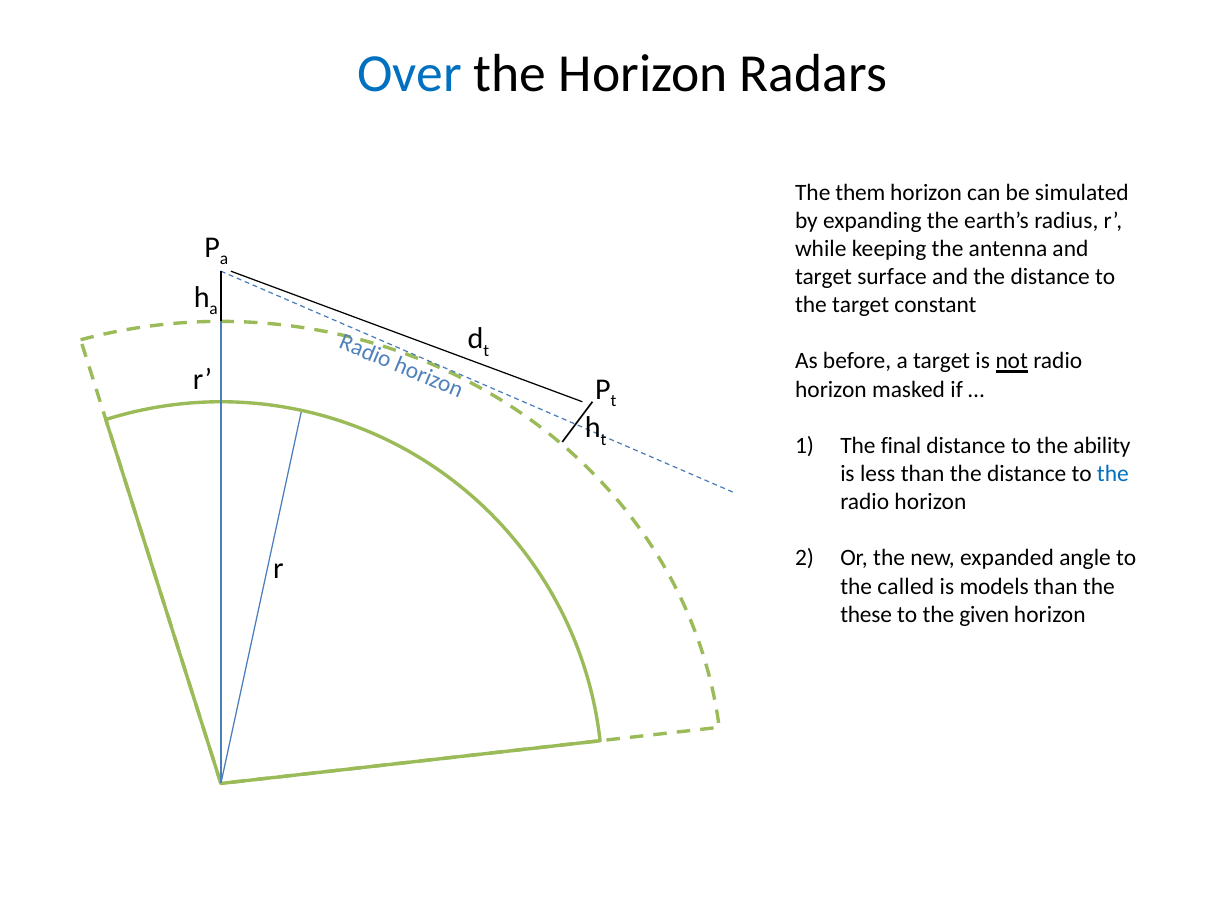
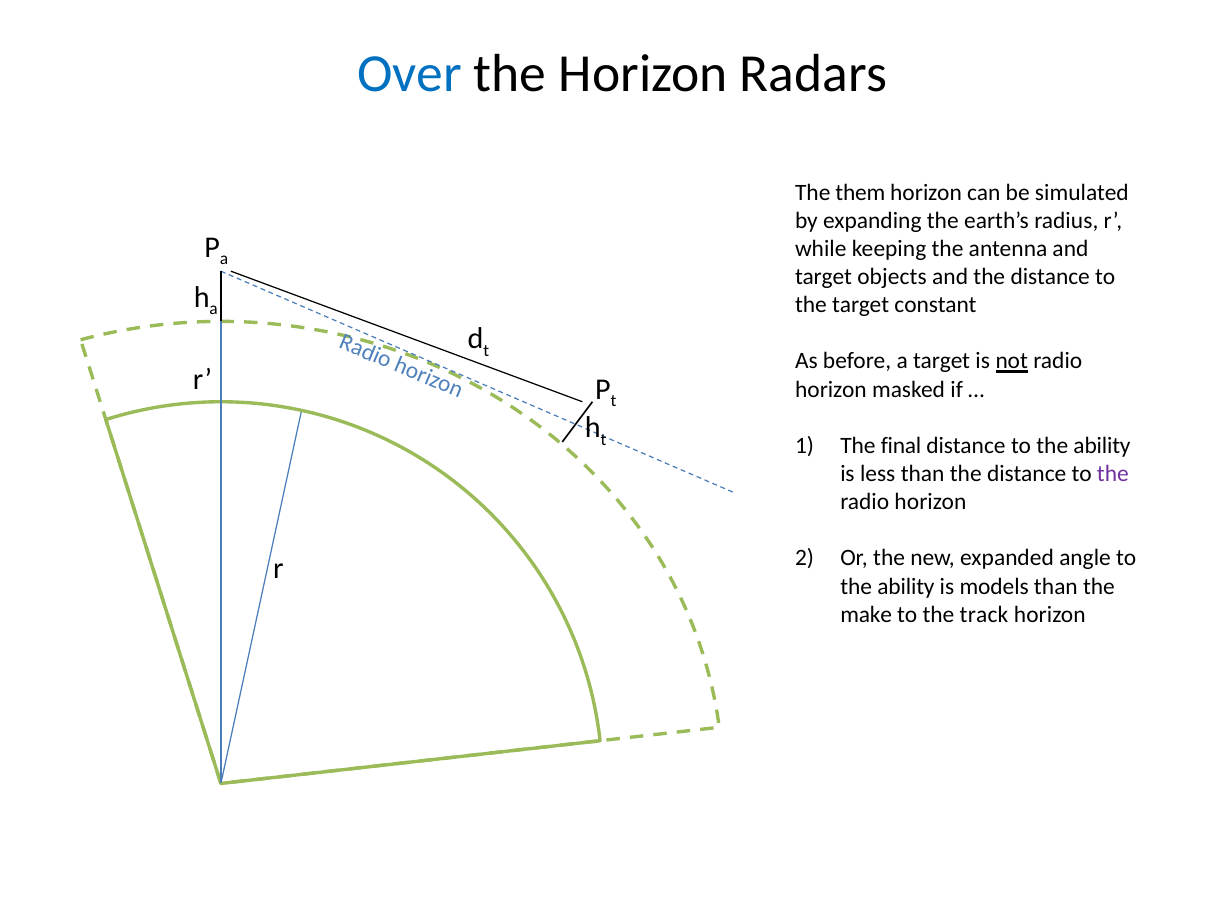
surface: surface -> objects (892, 277)
the colour: blue -> purple (1113, 474)
called: called -> ability (906, 586)
these: these -> make (866, 614)
given: given -> track (984, 614)
